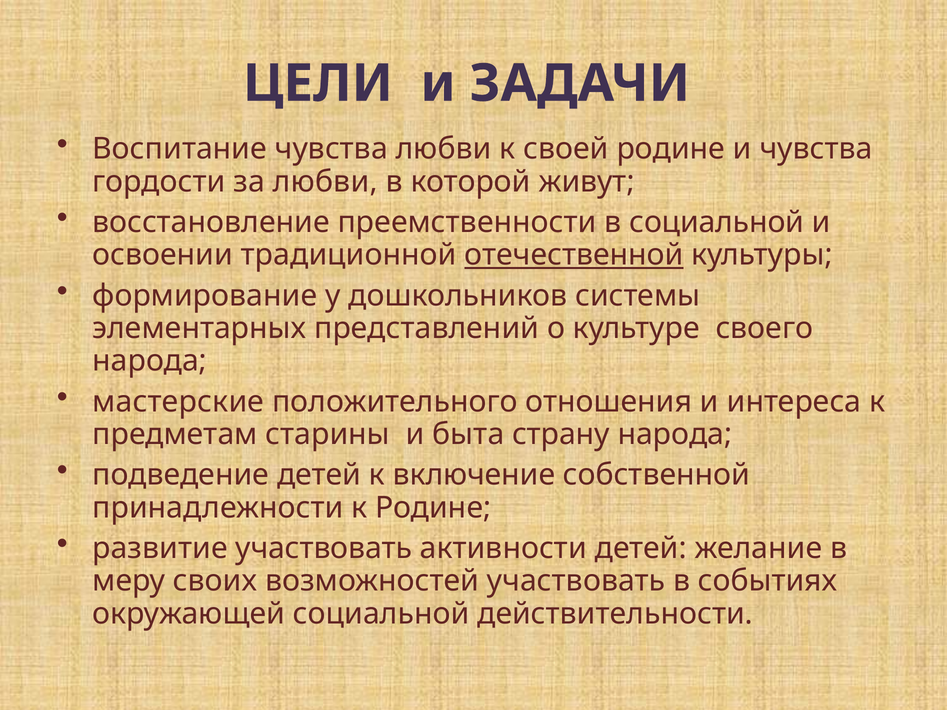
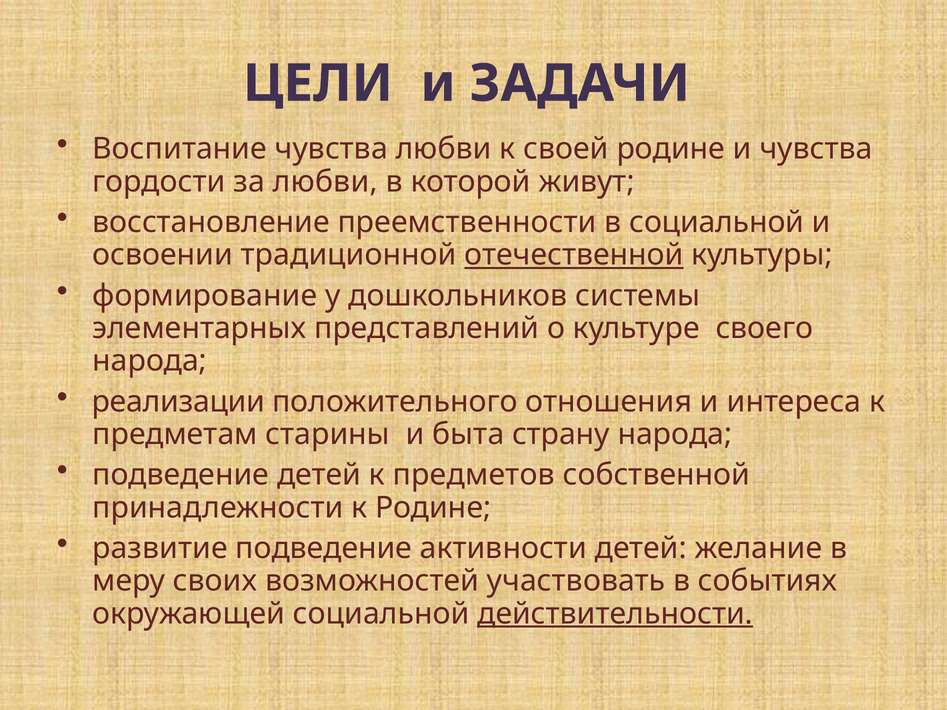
мастерские: мастерские -> реализации (178, 402)
включение: включение -> предметов (474, 475)
развитие участвовать: участвовать -> подведение (324, 548)
действительности underline: none -> present (615, 614)
